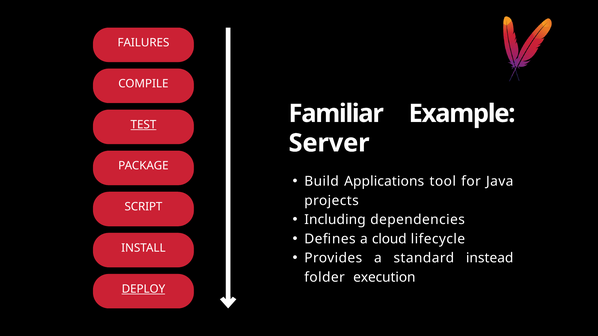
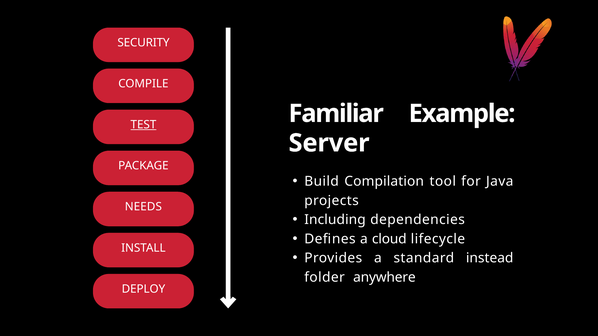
FAILURES: FAILURES -> SECURITY (143, 43)
Applications: Applications -> Compilation (384, 182)
SCRIPT: SCRIPT -> NEEDS (143, 207)
execution: execution -> anywhere (384, 278)
DEPLOY underline: present -> none (143, 289)
